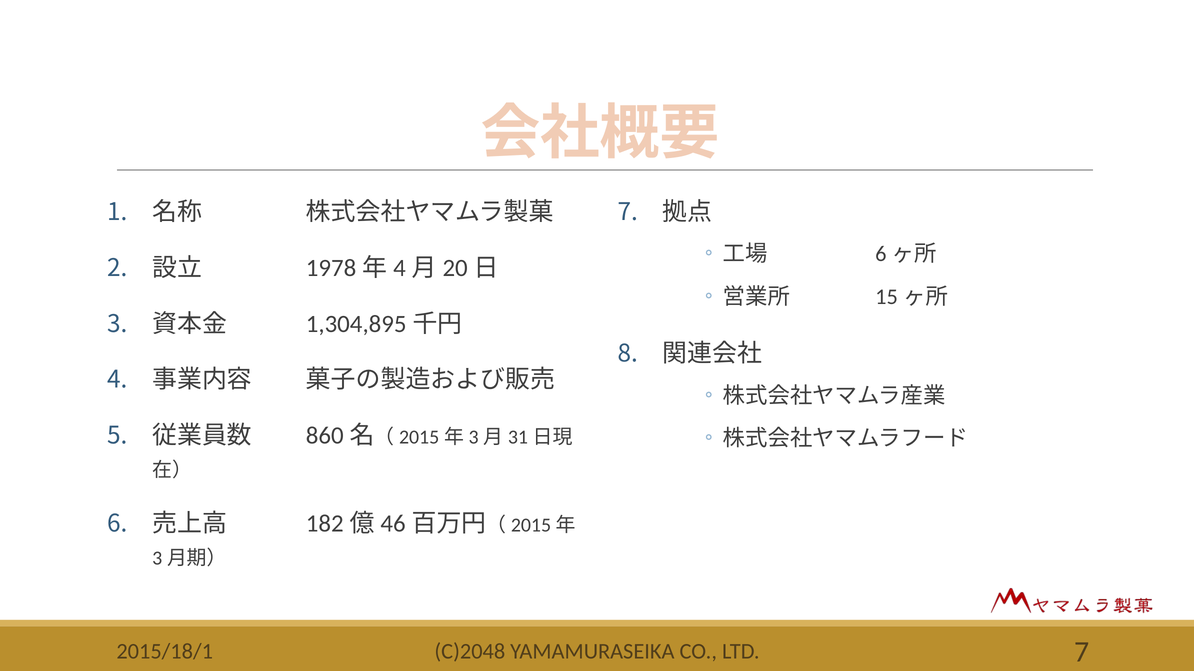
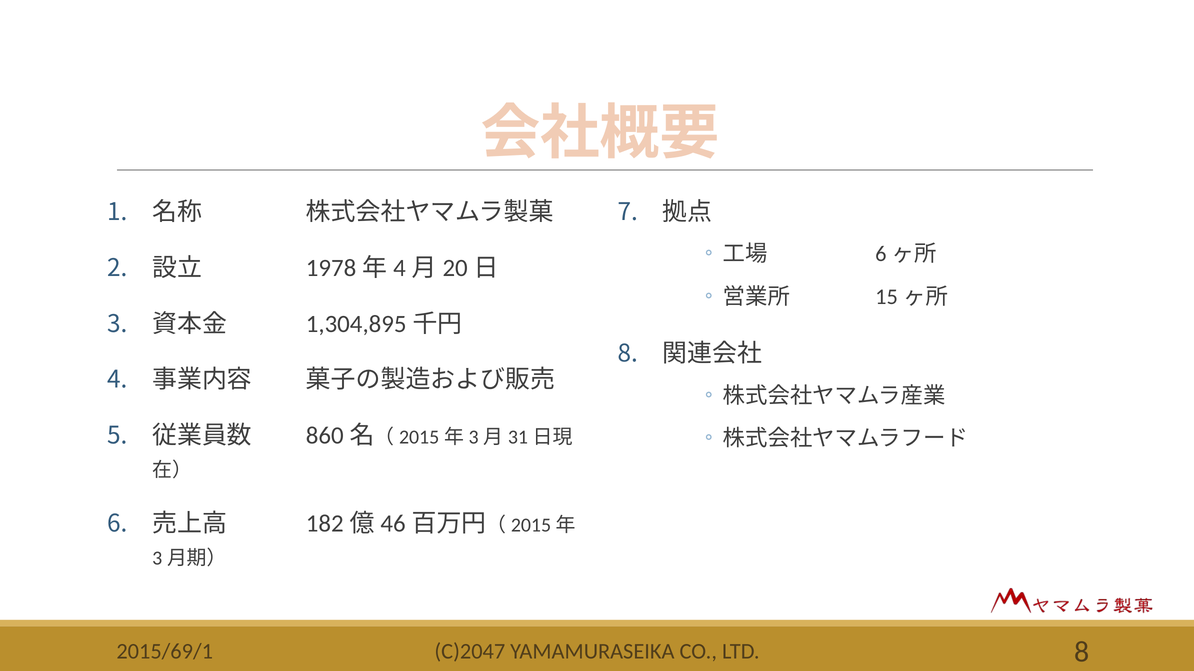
C)2048: C)2048 -> C)2047 (470, 652)
LTD 7: 7 -> 8 (1082, 652)
2015/18/1: 2015/18/1 -> 2015/69/1 (165, 652)
